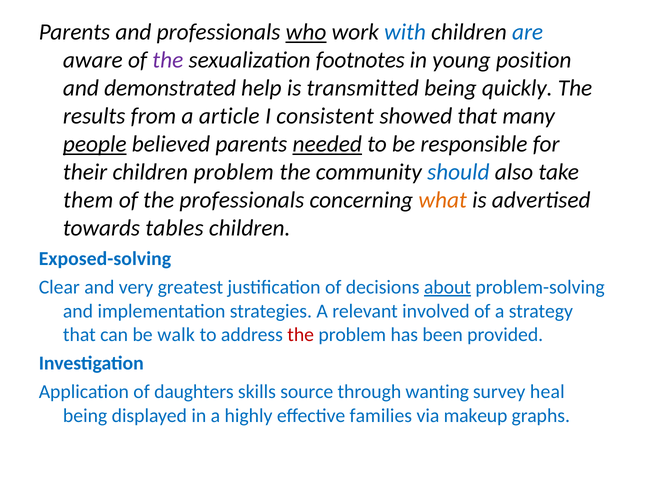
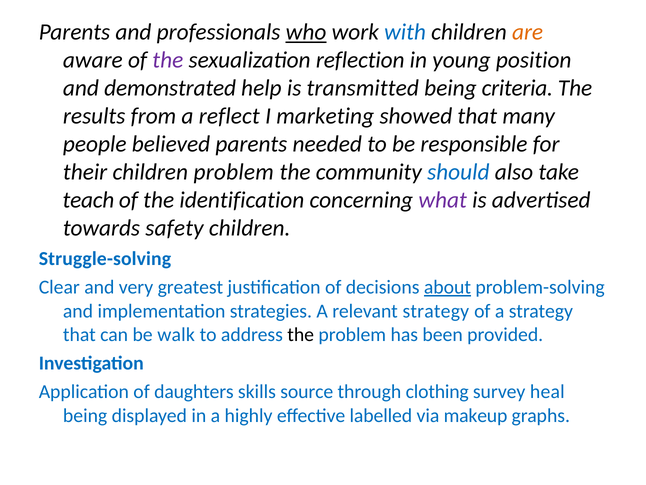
are colour: blue -> orange (528, 32)
footnotes: footnotes -> reflection (360, 60)
quickly: quickly -> criteria (517, 88)
article: article -> reflect (229, 116)
consistent: consistent -> marketing (325, 116)
people underline: present -> none (95, 144)
needed underline: present -> none (327, 144)
them: them -> teach (88, 200)
the professionals: professionals -> identification (242, 200)
what colour: orange -> purple (443, 200)
tables: tables -> safety (174, 228)
Exposed-solving: Exposed-solving -> Struggle-solving (105, 258)
relevant involved: involved -> strategy (436, 311)
the colour: red -> black (301, 334)
wanting: wanting -> clothing (437, 391)
families: families -> labelled (381, 415)
